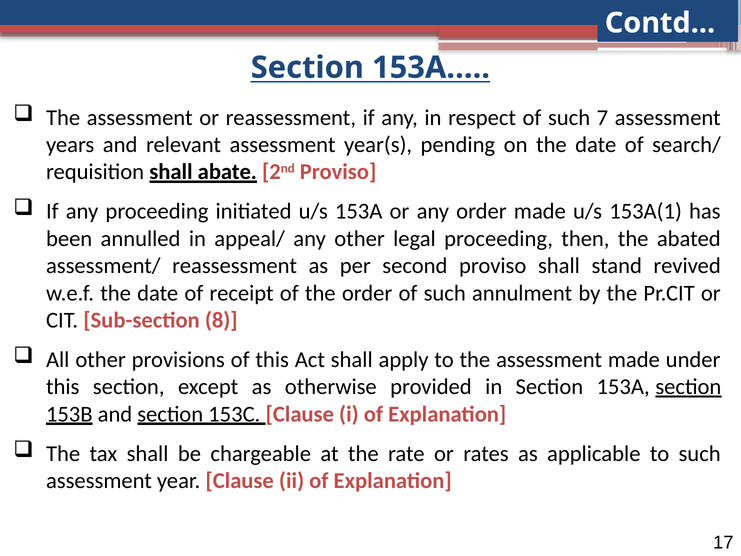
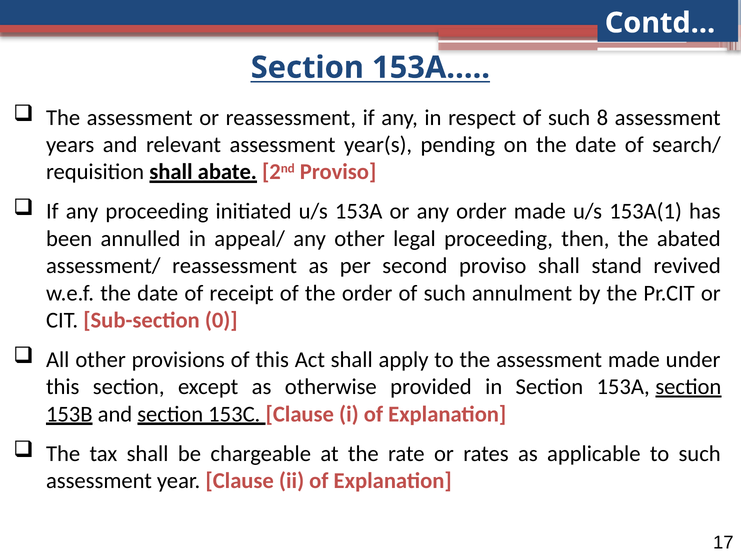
7: 7 -> 8 (602, 118)
8: 8 -> 0 (221, 320)
